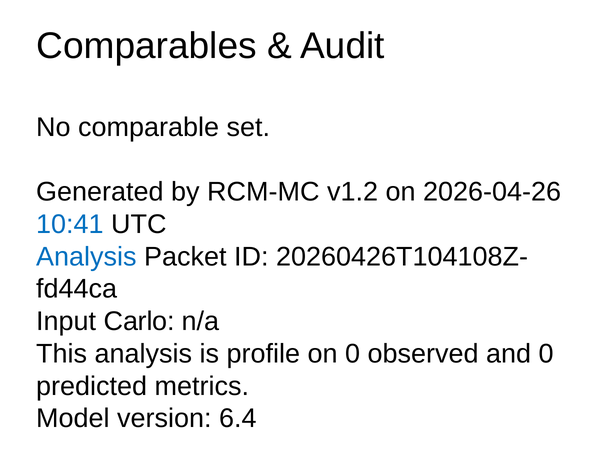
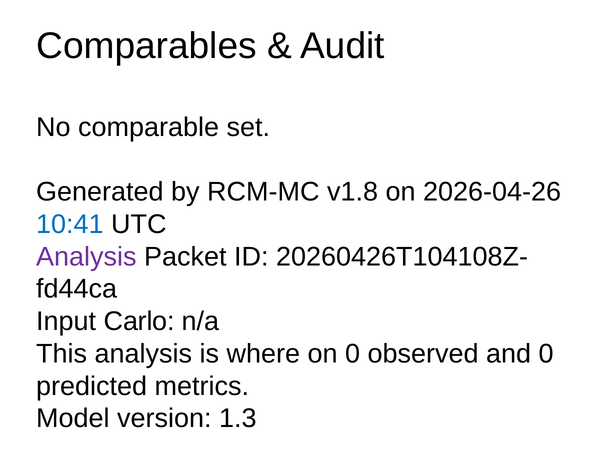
v1.2: v1.2 -> v1.8 (353, 192)
Analysis colour: blue -> purple (87, 257)
profile: profile -> where (263, 354)
6.4: 6.4 -> 1.3 (238, 419)
